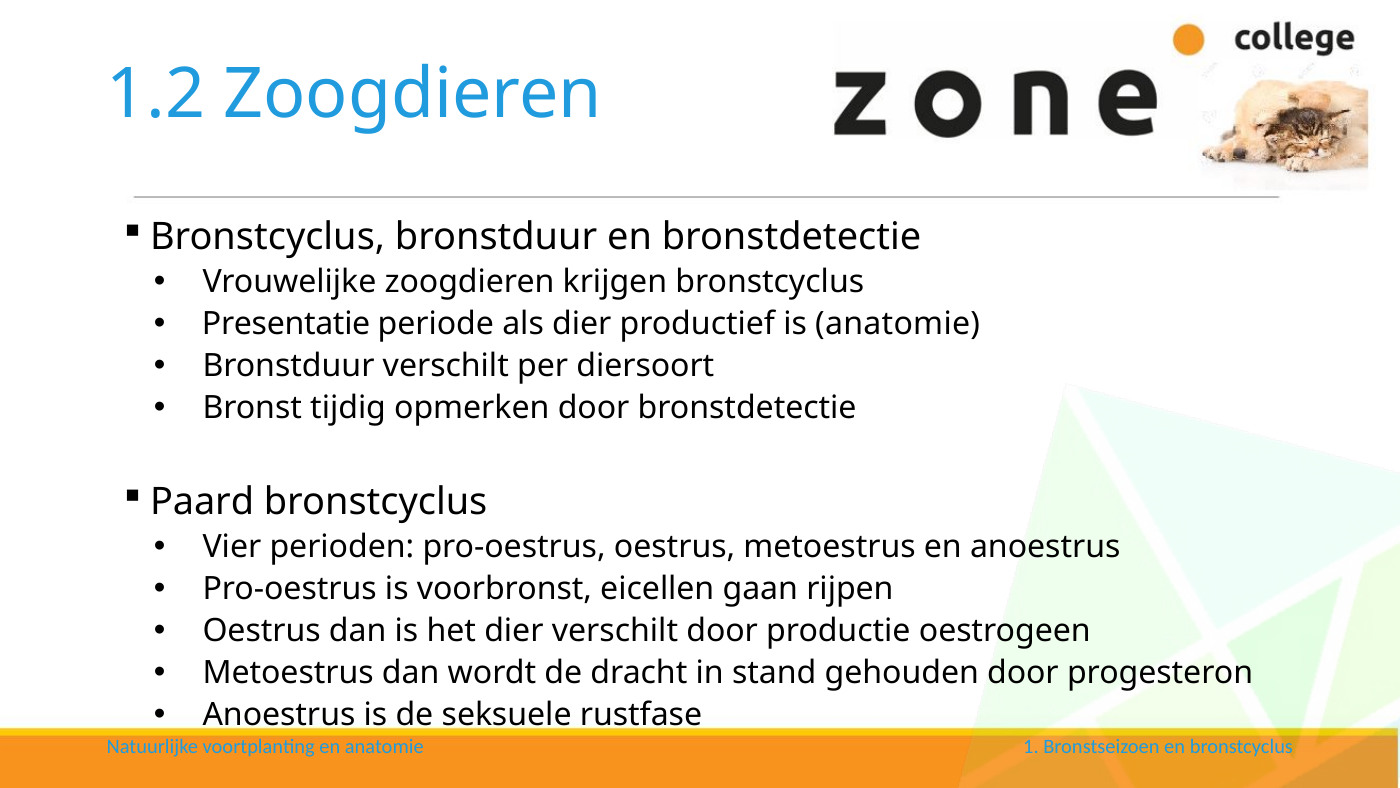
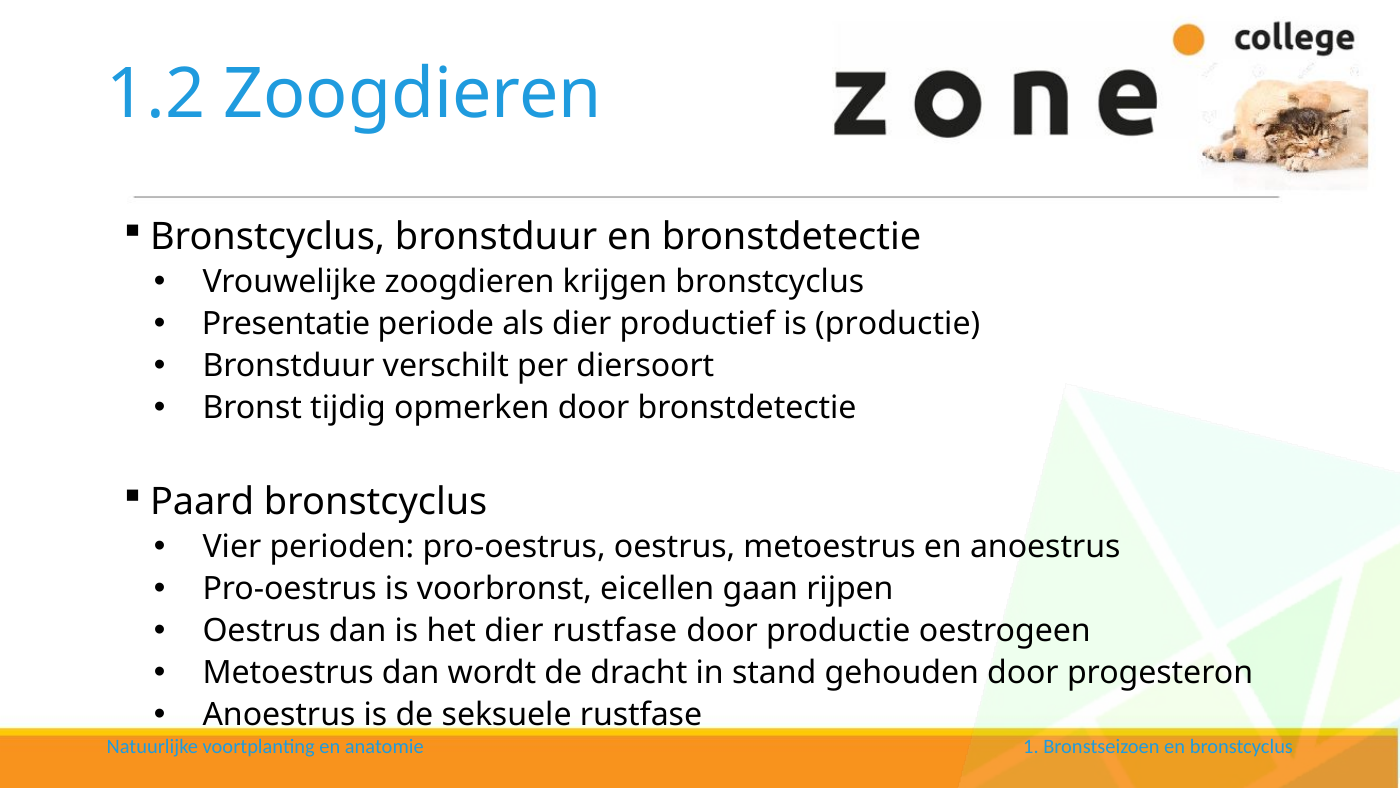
is anatomie: anatomie -> productie (898, 324)
dier verschilt: verschilt -> rustfase (615, 631)
